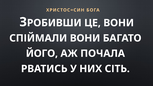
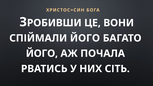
СПІЙМАЛИ ВОНИ: ВОНИ -> ЙОГО (85, 38)
